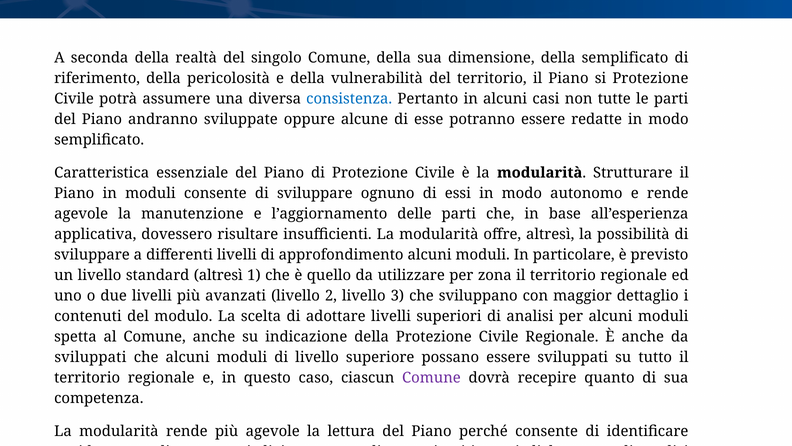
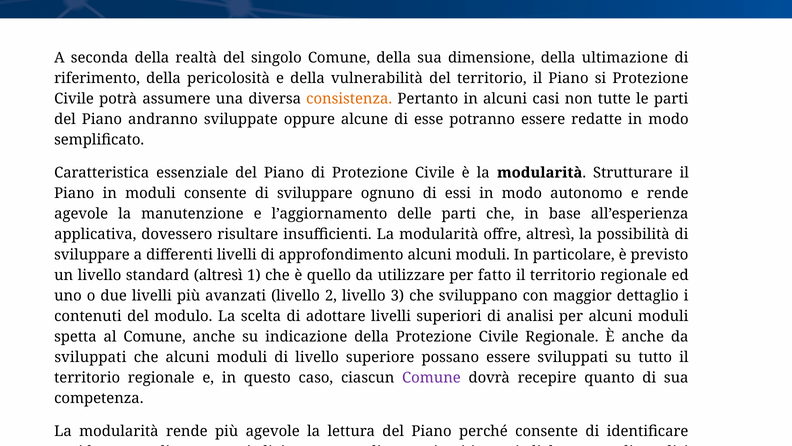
della semplificato: semplificato -> ultimazione (625, 58)
consistenza colour: blue -> orange (349, 99)
zona: zona -> fatto (495, 275)
